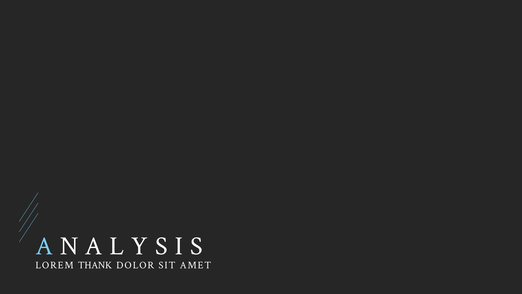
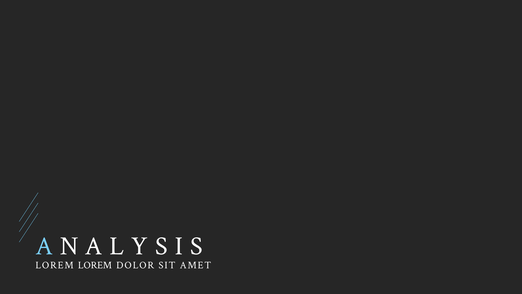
LOREM THANK: THANK -> LOREM (95, 265)
